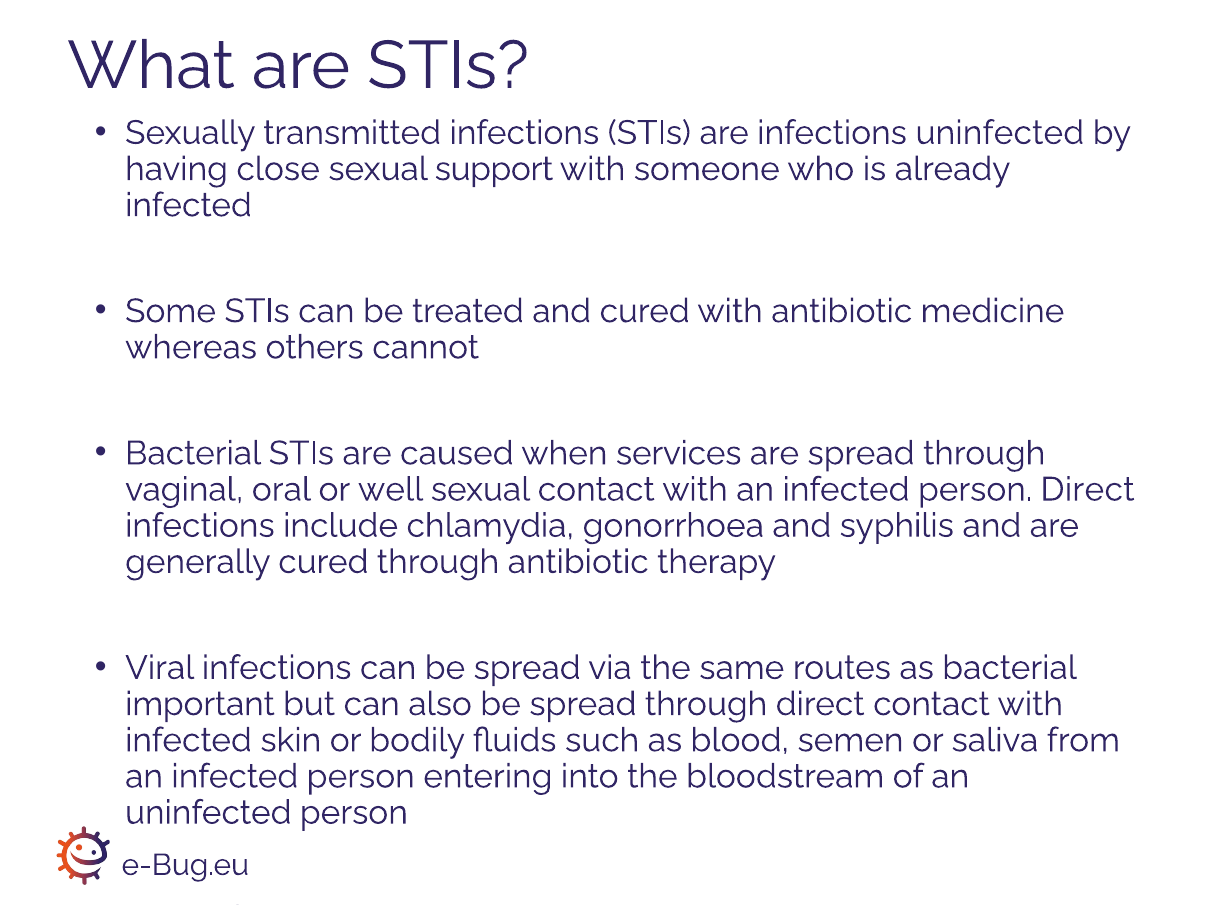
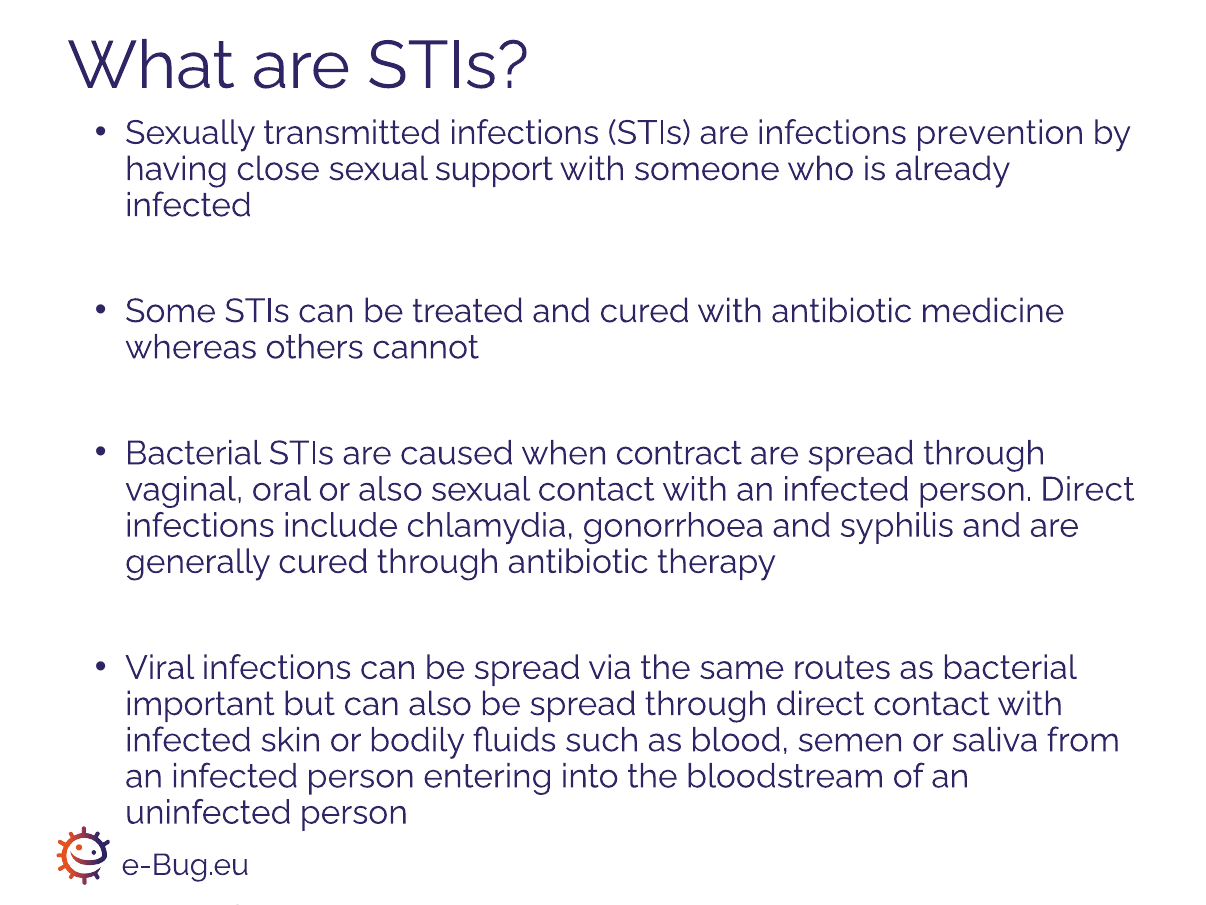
infections uninfected: uninfected -> prevention (1000, 133)
services: services -> contract (679, 453)
or well: well -> also (390, 489)
